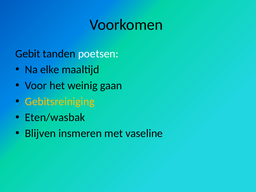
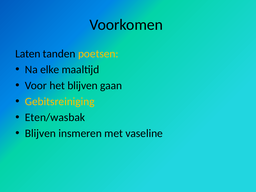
Gebit: Gebit -> Laten (28, 54)
poetsen colour: white -> yellow (98, 54)
het weinig: weinig -> blijven (83, 86)
